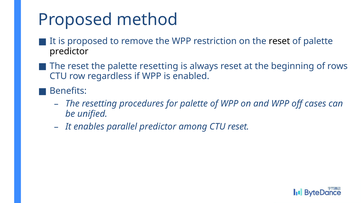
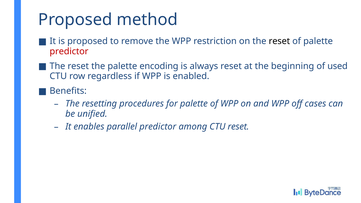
predictor colour: black -> red (69, 51)
palette resetting: resetting -> encoding (159, 66)
rows: rows -> used (338, 66)
